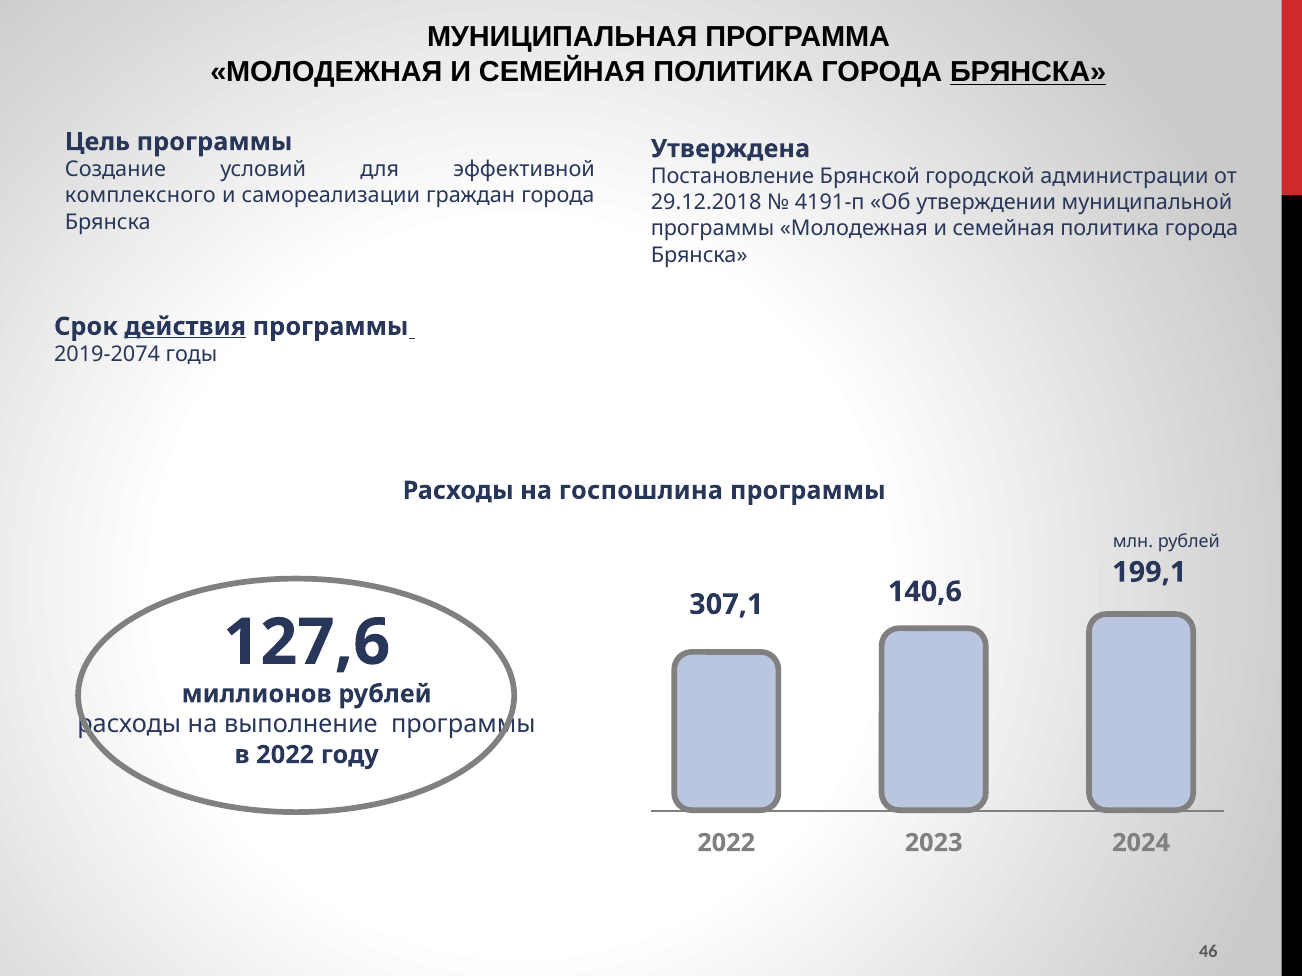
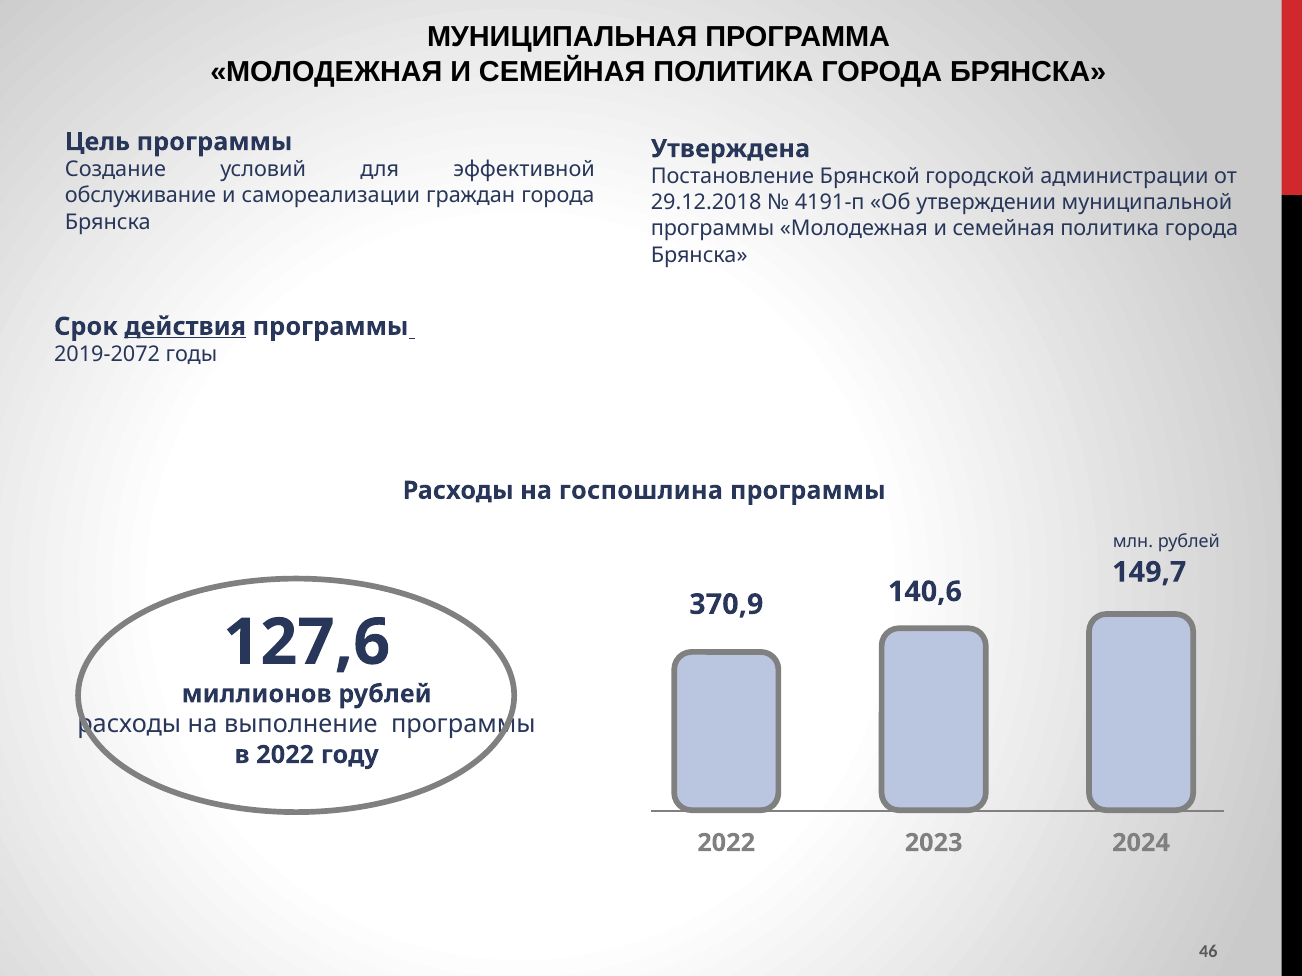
БРЯНСКА underline: present -> none (1028, 72)
комплексного: комплексного -> обслуживание (141, 196)
2019-2074: 2019-2074 -> 2019-2072 (107, 355)
199,1: 199,1 -> 149,7 (1149, 572)
307,1: 307,1 -> 370,9 (726, 605)
